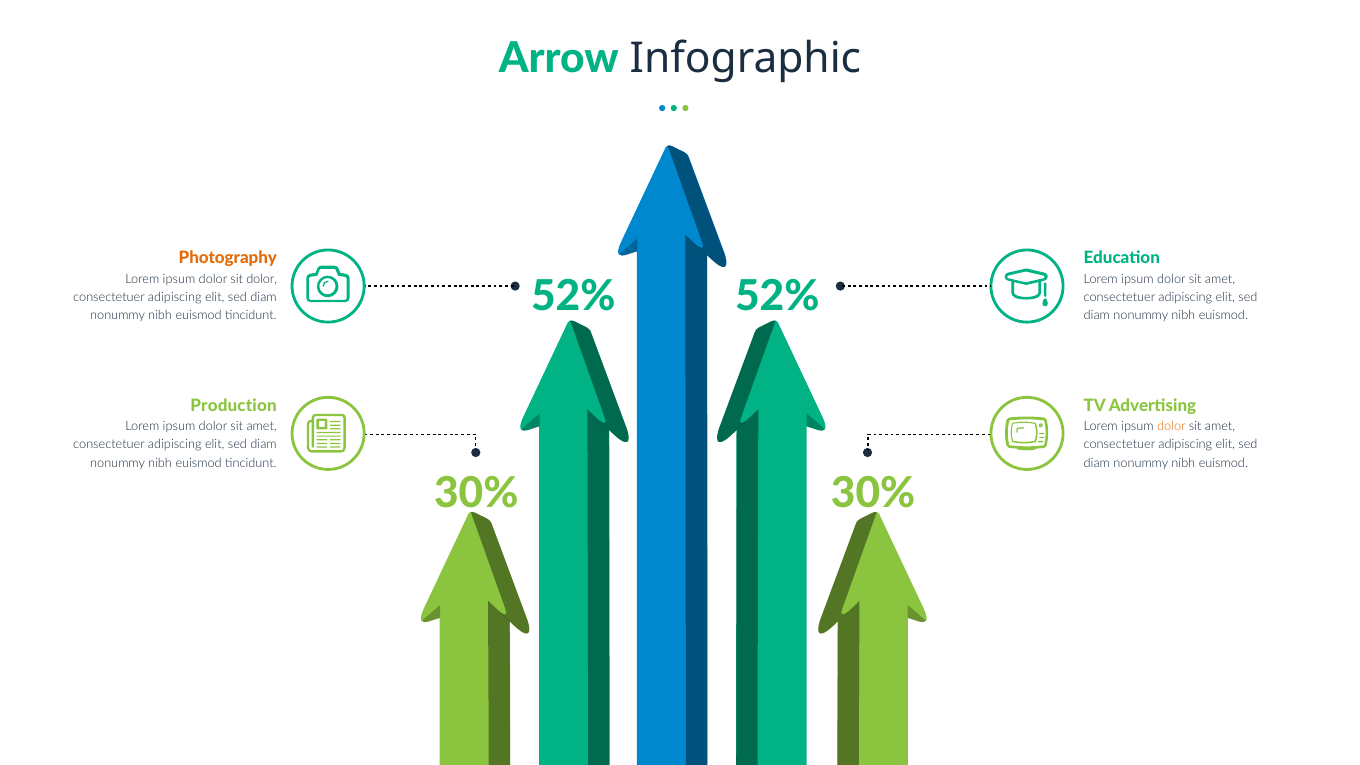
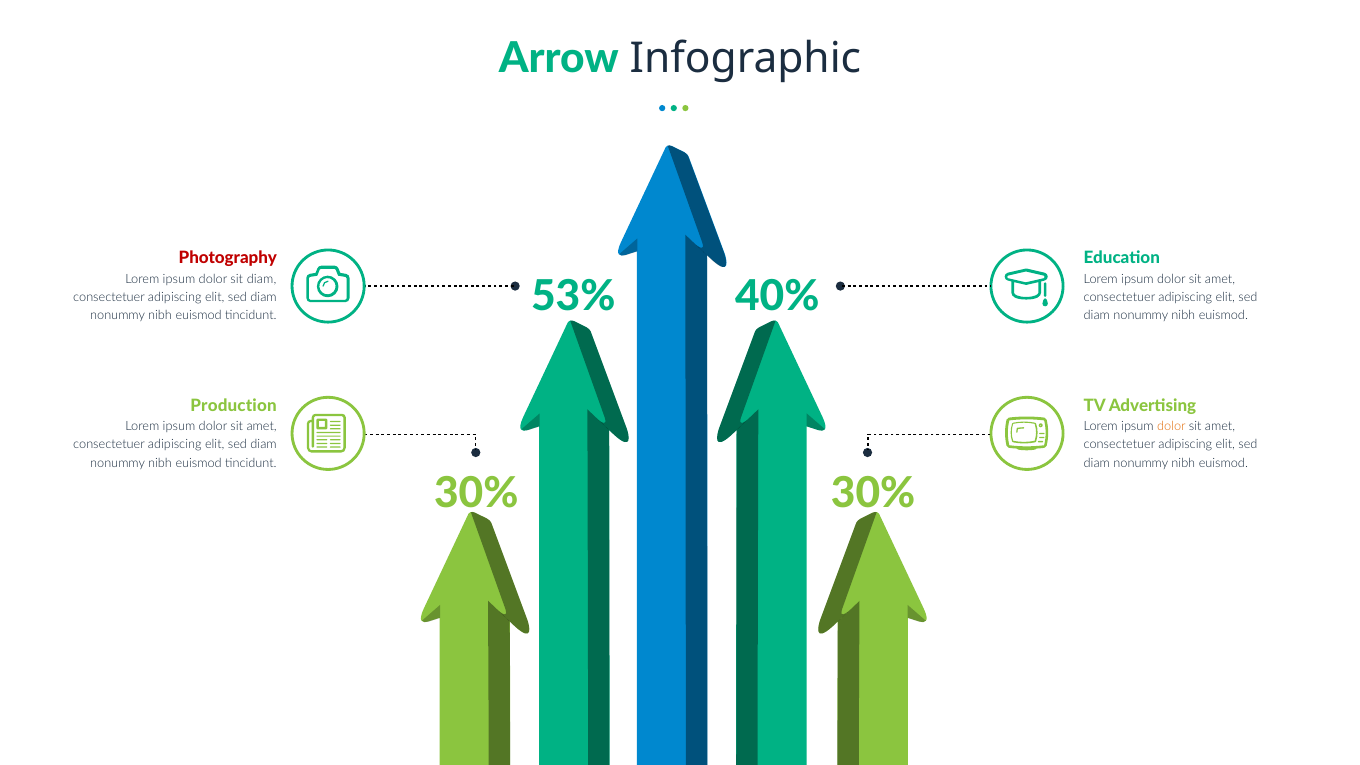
Photography colour: orange -> red (228, 258)
sit dolor: dolor -> diam (262, 279)
52%: 52% -> 53% (573, 296)
52%: 52% -> 40% (777, 296)
